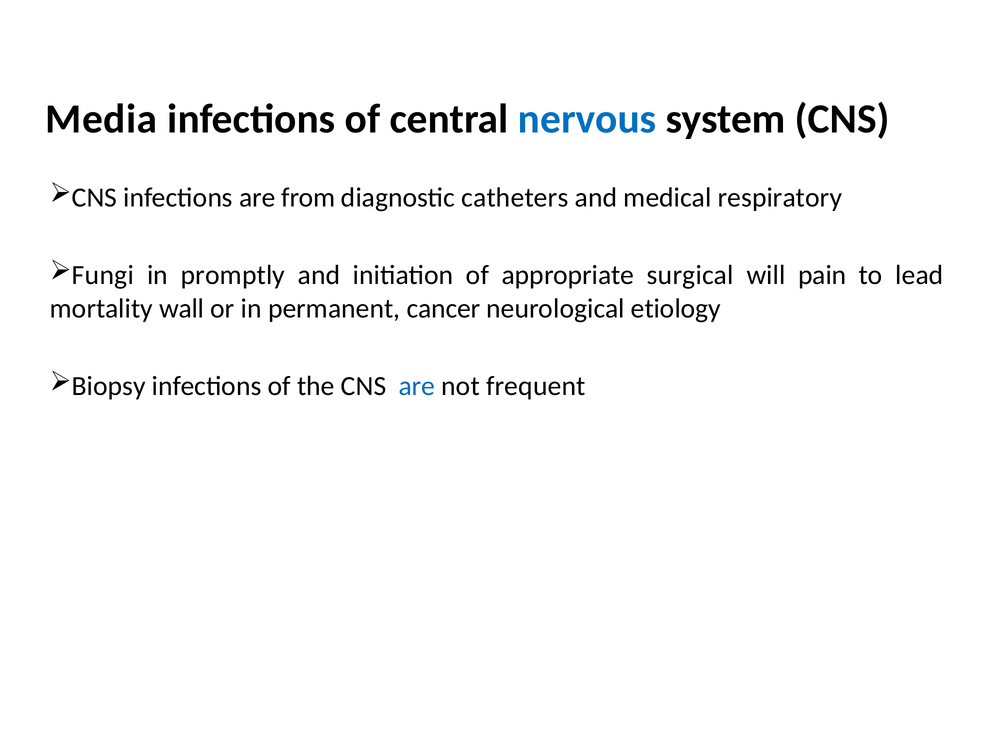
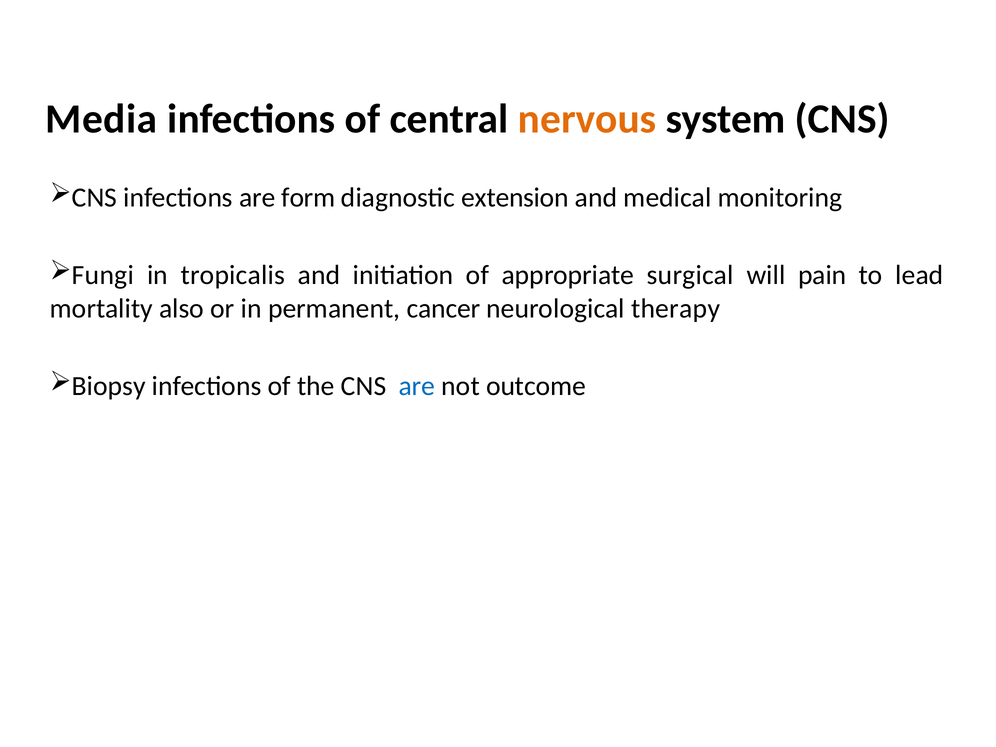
nervous colour: blue -> orange (587, 119)
from: from -> form (308, 198)
catheters: catheters -> extension (515, 198)
respiratory: respiratory -> monitoring (780, 198)
promptly: promptly -> tropicalis (233, 275)
wall: wall -> also (182, 309)
etiology: etiology -> therapy (676, 309)
frequent: frequent -> outcome (536, 386)
